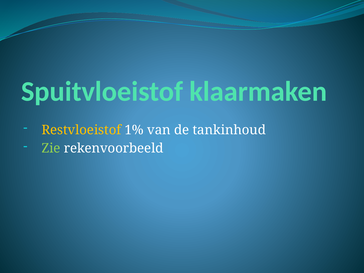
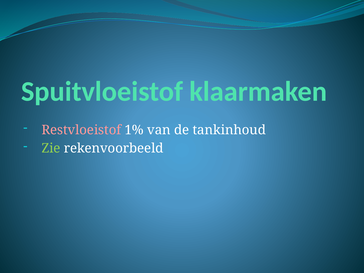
Restvloeistof colour: yellow -> pink (81, 130)
